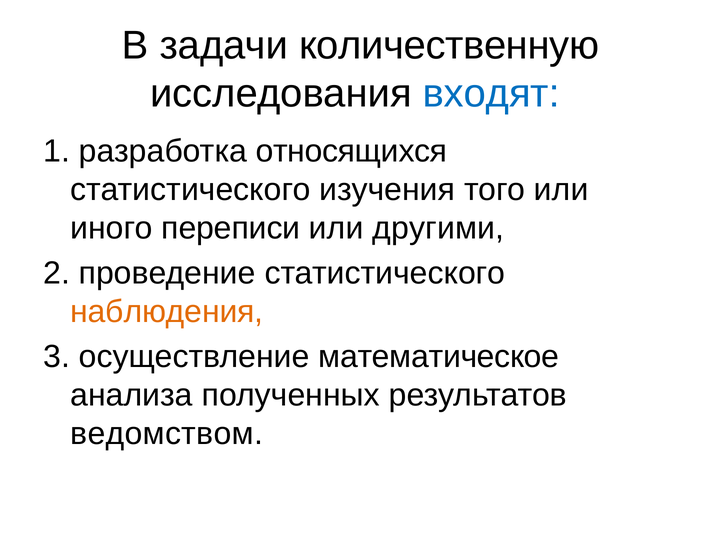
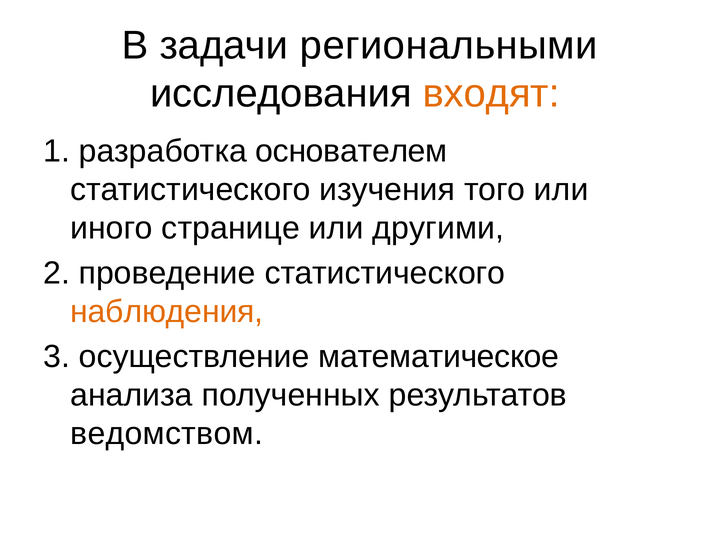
количественную: количественную -> региональными (449, 45)
входят colour: blue -> orange (491, 94)
относящихся: относящихся -> основателем (351, 151)
переписи: переписи -> странице (231, 228)
